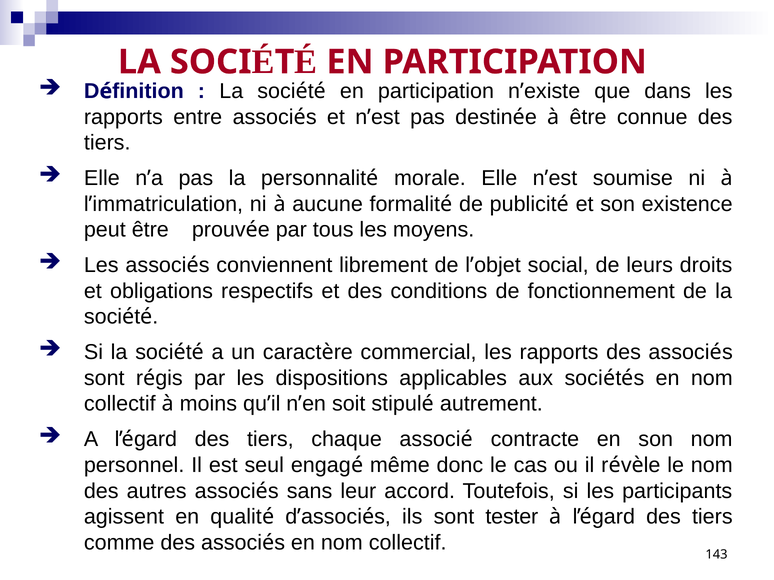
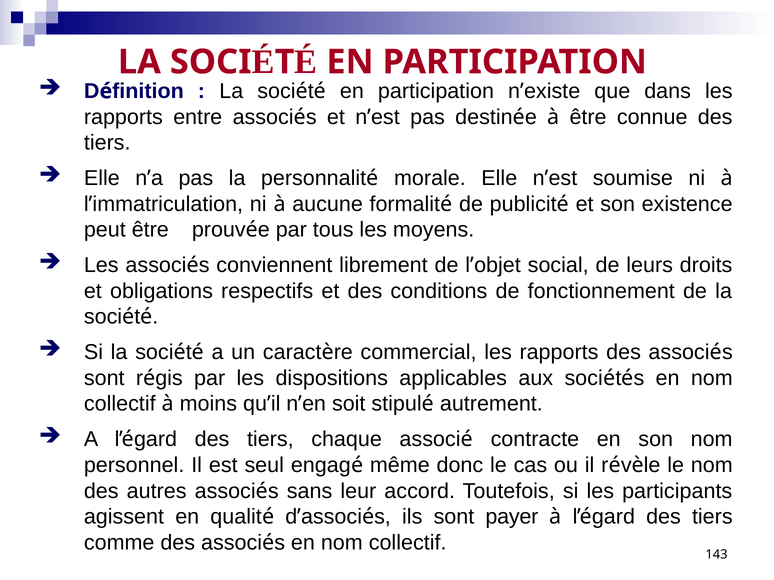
tester: tester -> payer (512, 517)
